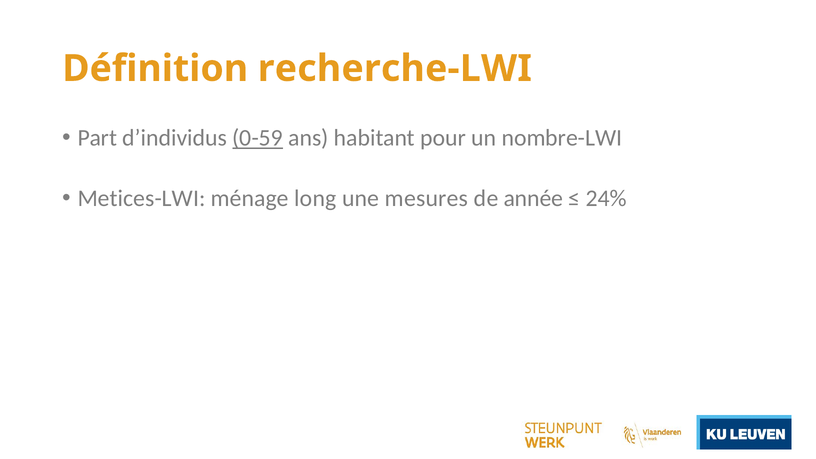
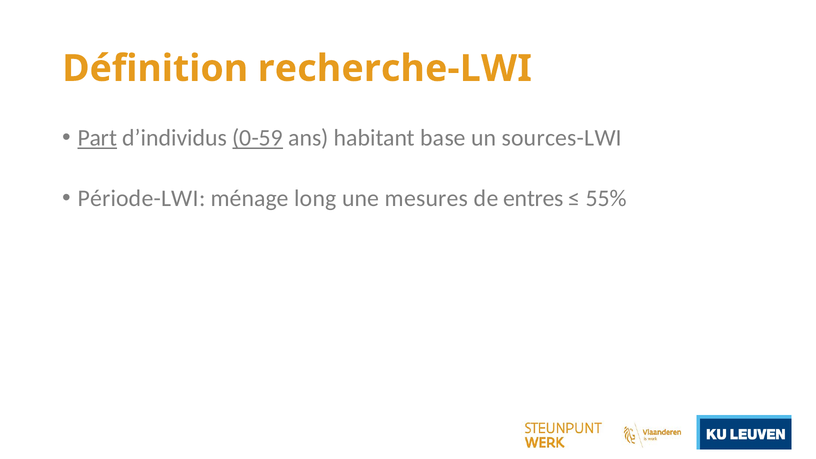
Part underline: none -> present (97, 138)
pour: pour -> base (443, 138)
nombre-LWI: nombre-LWI -> sources-LWI (562, 138)
Metices-LWI: Metices-LWI -> Période-LWI (141, 198)
année: année -> entres (533, 198)
24%: 24% -> 55% (606, 198)
